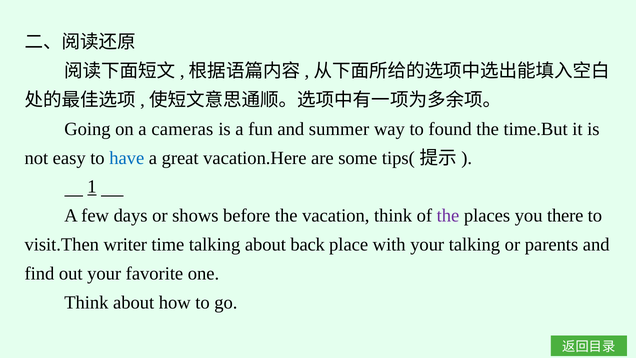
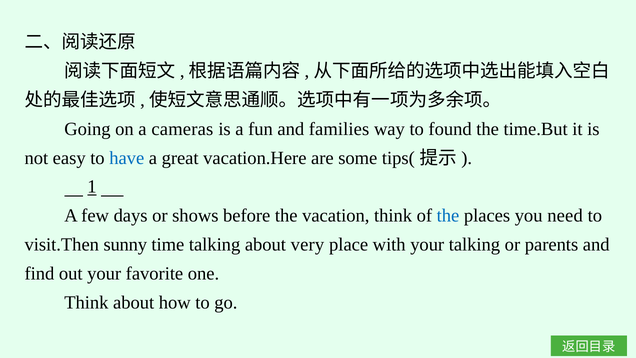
summer: summer -> families (339, 129)
the colour: purple -> blue (448, 216)
there: there -> need (565, 216)
writer: writer -> sunny (125, 245)
back: back -> very (307, 245)
